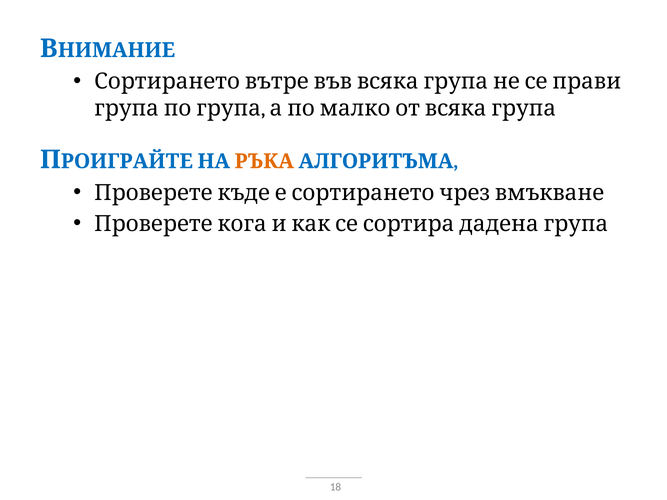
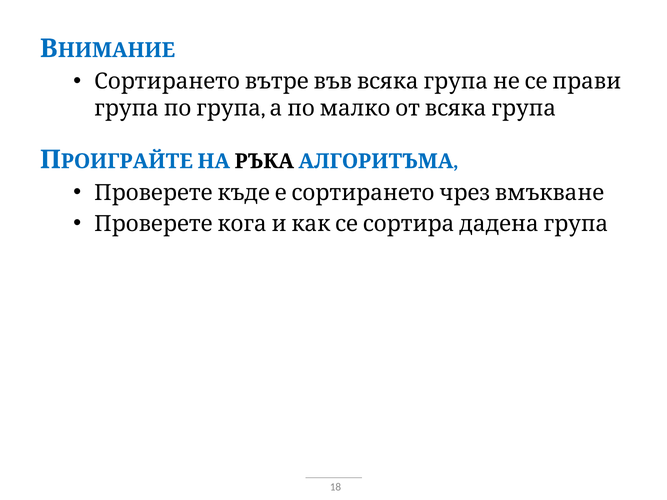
РЪКА colour: orange -> black (264, 161)
